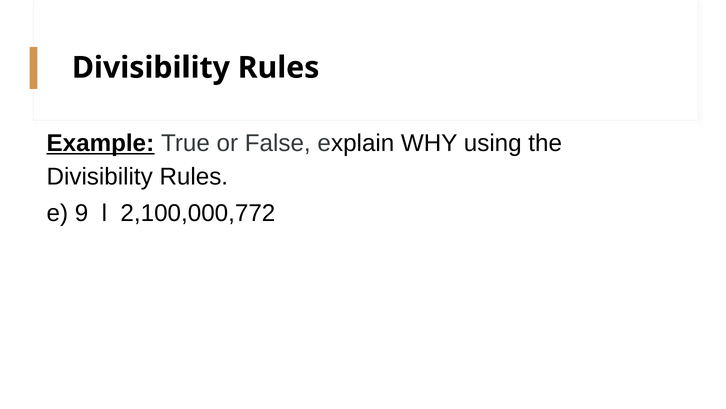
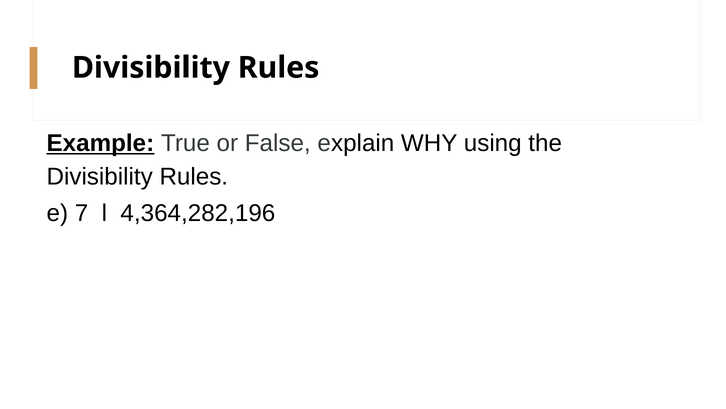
9: 9 -> 7 (82, 213)
2,100,000,772: 2,100,000,772 -> 4,364,282,196 (198, 213)
